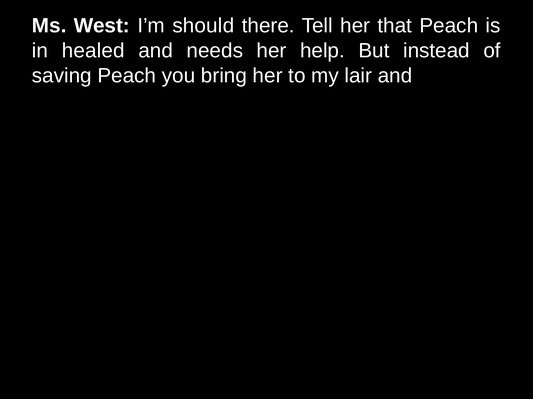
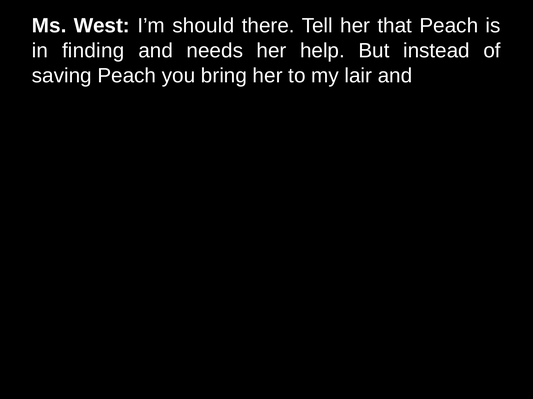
healed: healed -> finding (93, 51)
